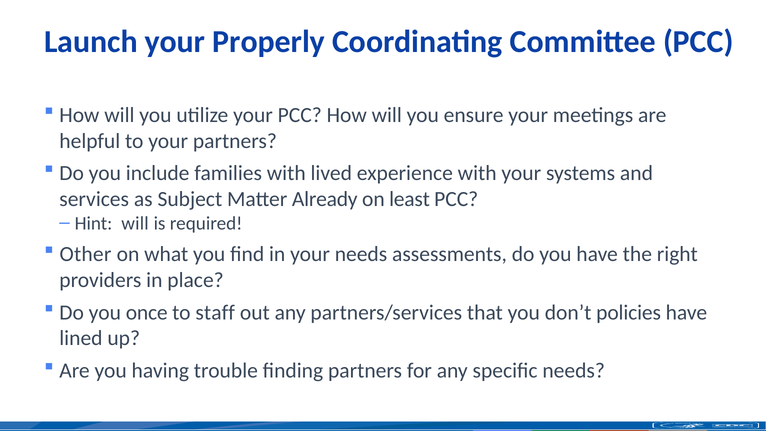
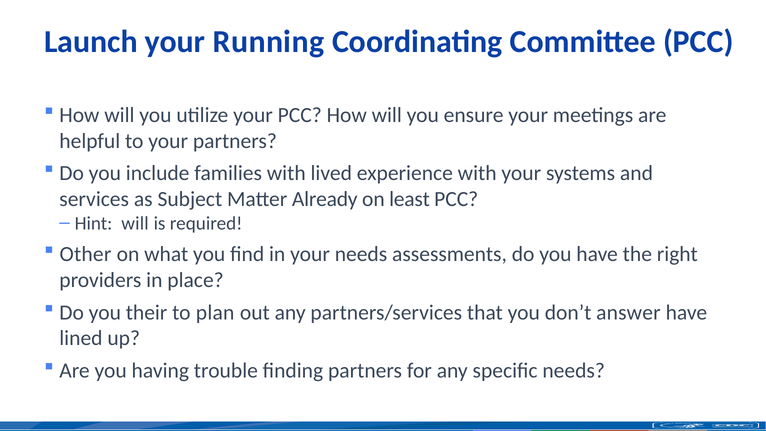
Properly: Properly -> Running (269, 41)
once: once -> their (147, 312)
staff: staff -> plan (215, 312)
policies: policies -> answer (628, 312)
